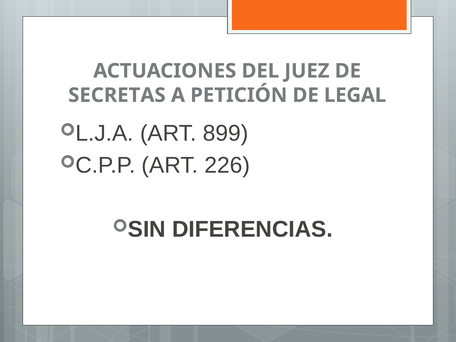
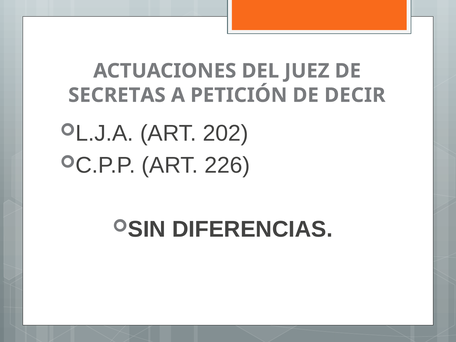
LEGAL: LEGAL -> DECIR (355, 95)
899: 899 -> 202 (226, 133)
